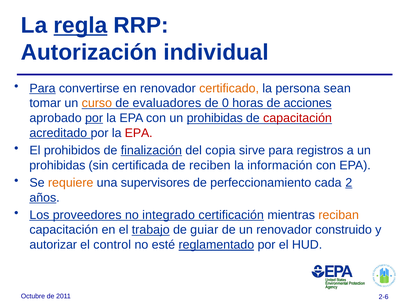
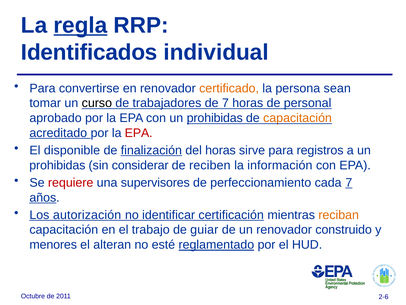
Autorización: Autorización -> Identificados (89, 52)
Para underline: present -> none (43, 88)
curso colour: orange -> black (97, 103)
evaluadores: evaluadores -> trabajadores (167, 103)
de 0: 0 -> 7 (225, 103)
acciones: acciones -> personal (308, 103)
por underline: present -> none (94, 118)
capacitación colour: red -> orange (298, 118)
prohibidos: prohibidos -> disponible (72, 150)
del copia: copia -> horas (220, 150)
certificada: certificada -> considerar (140, 165)
requiere colour: orange -> red (71, 182)
cada 2: 2 -> 7 (349, 182)
proveedores: proveedores -> autorización (87, 215)
integrado: integrado -> identificar (169, 215)
trabajo underline: present -> none (151, 230)
autorizar: autorizar -> menores (53, 244)
control: control -> alteran (112, 244)
